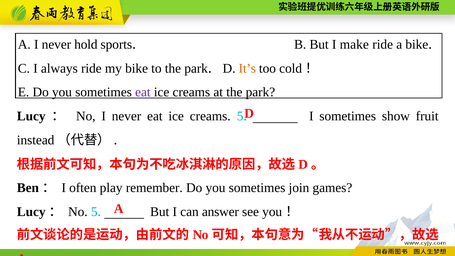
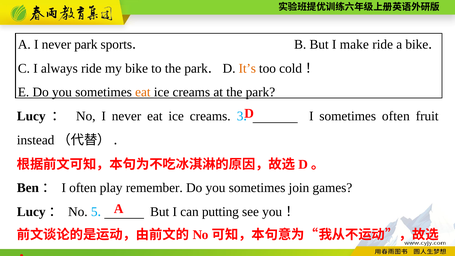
never hold: hold -> park (86, 44)
eat colour: purple -> orange (143, 92)
creams 5: 5 -> 3 (240, 116)
sometimes show: show -> often (396, 116)
answer: answer -> putting (220, 212)
